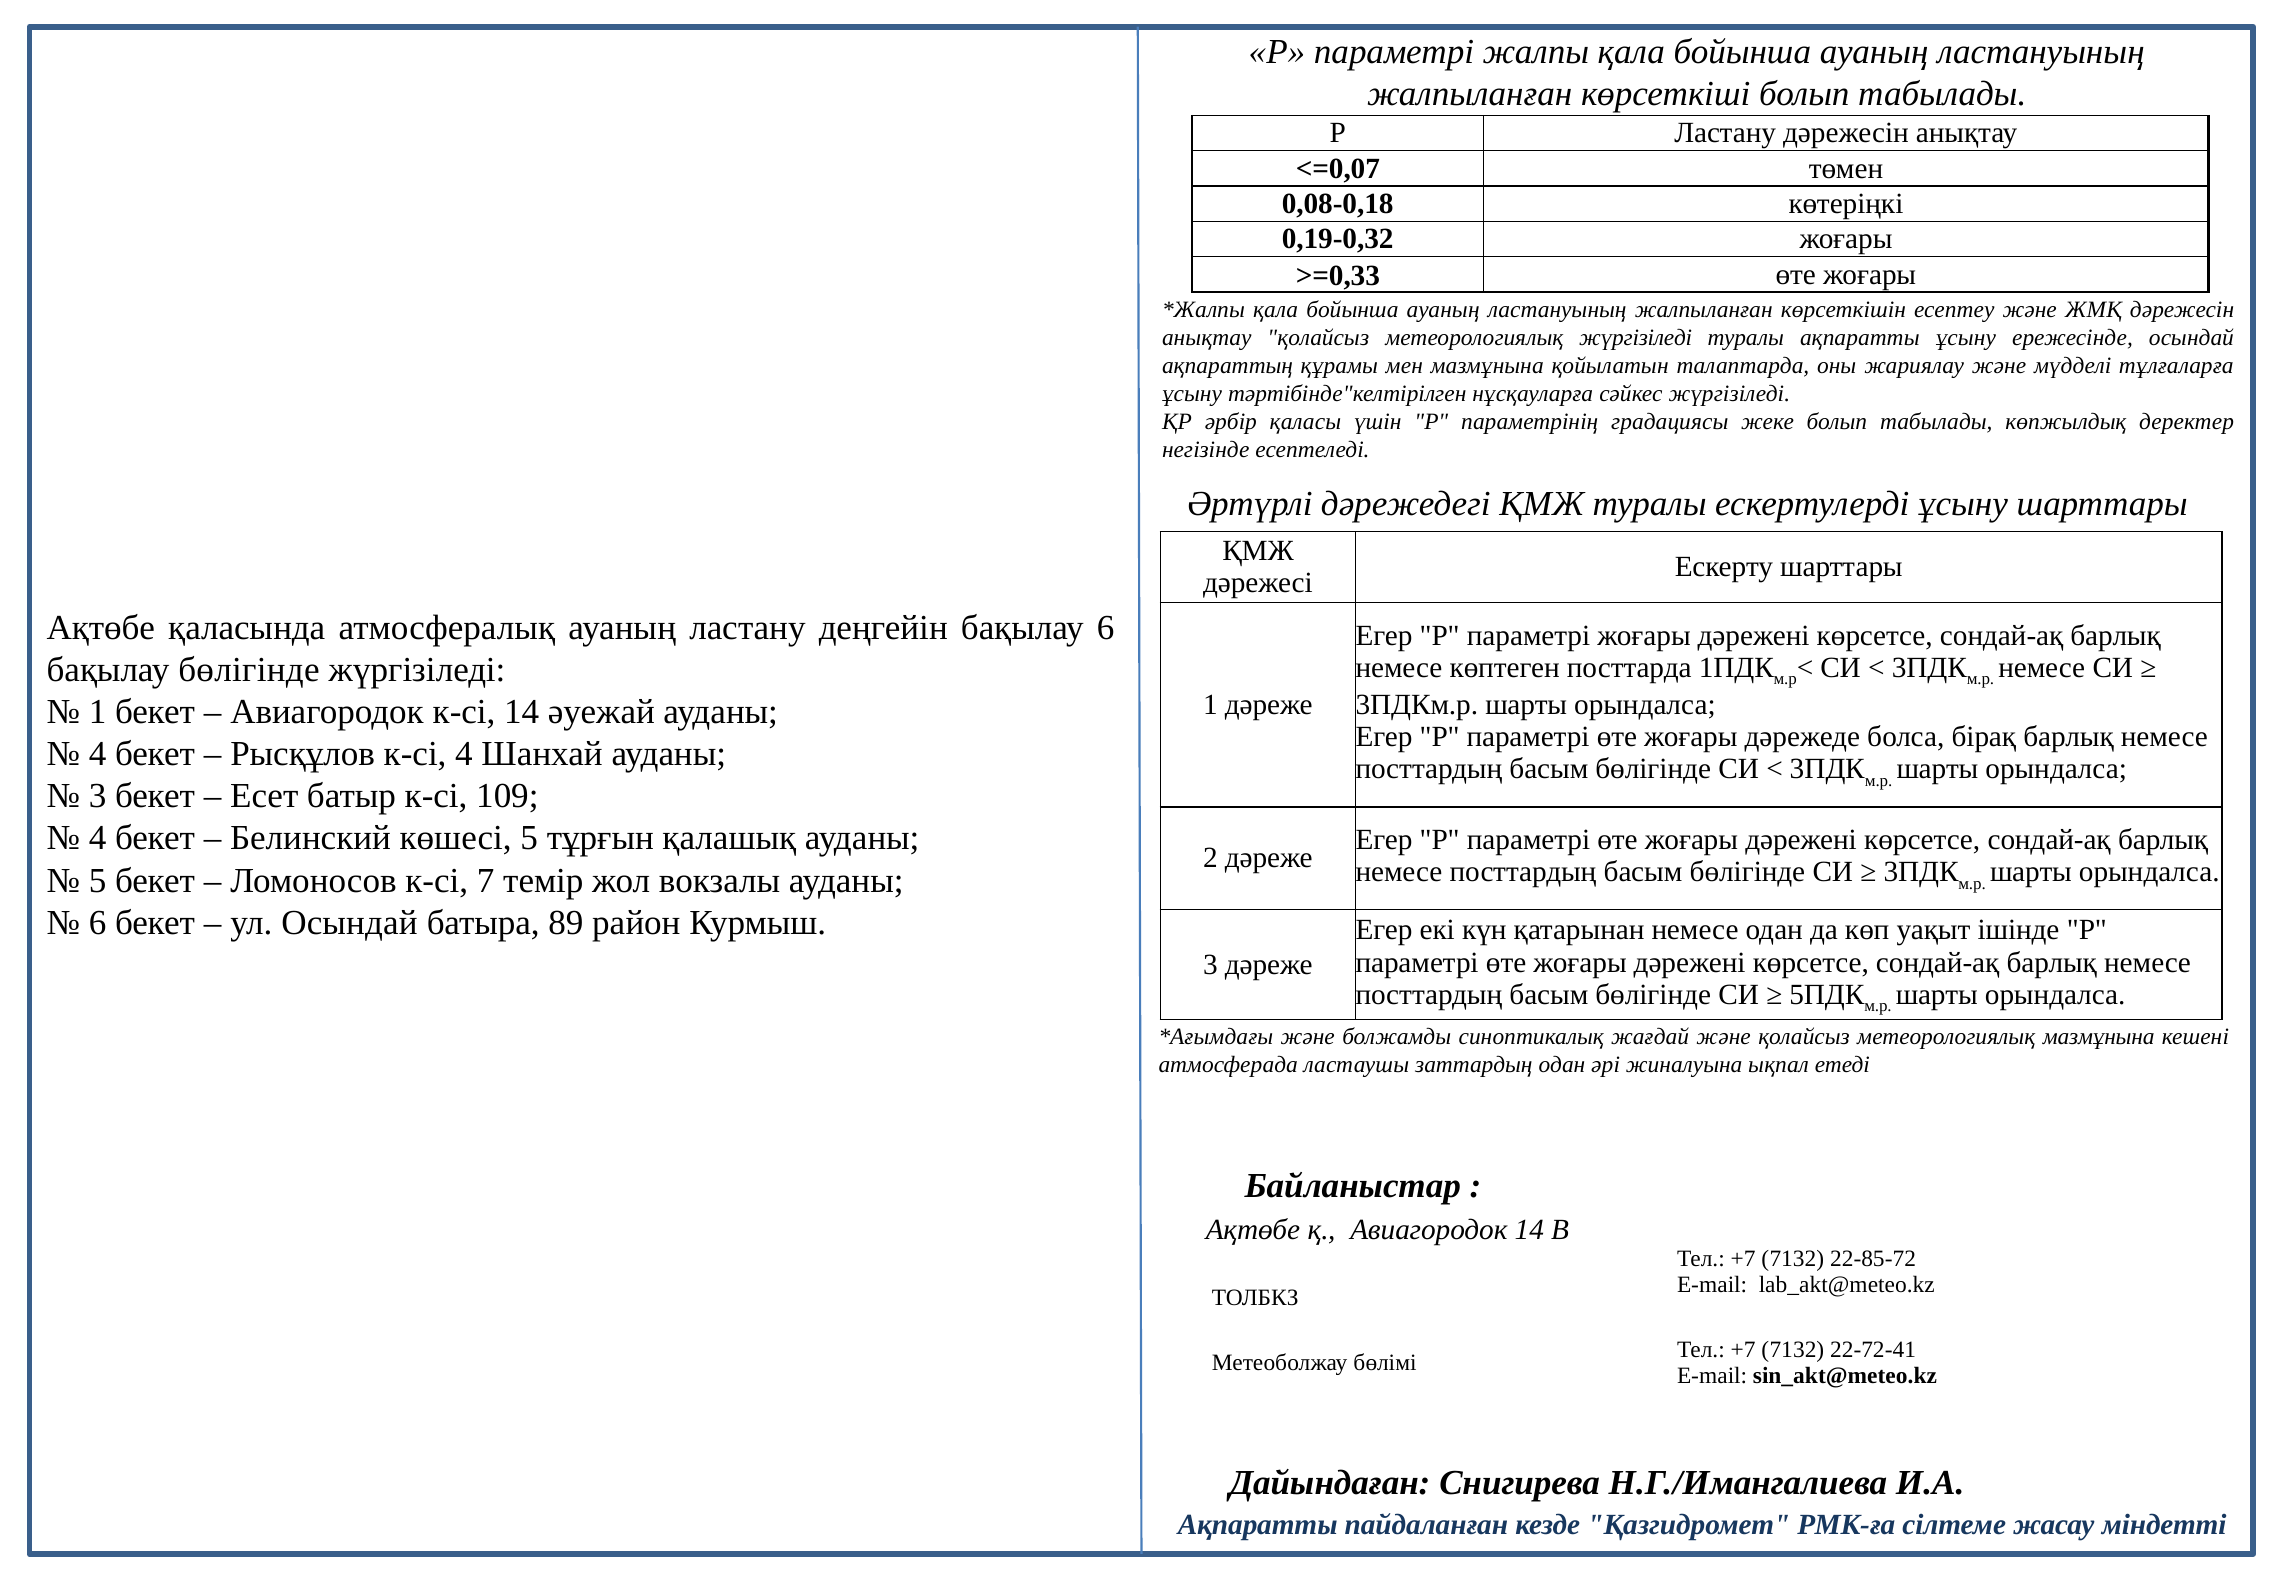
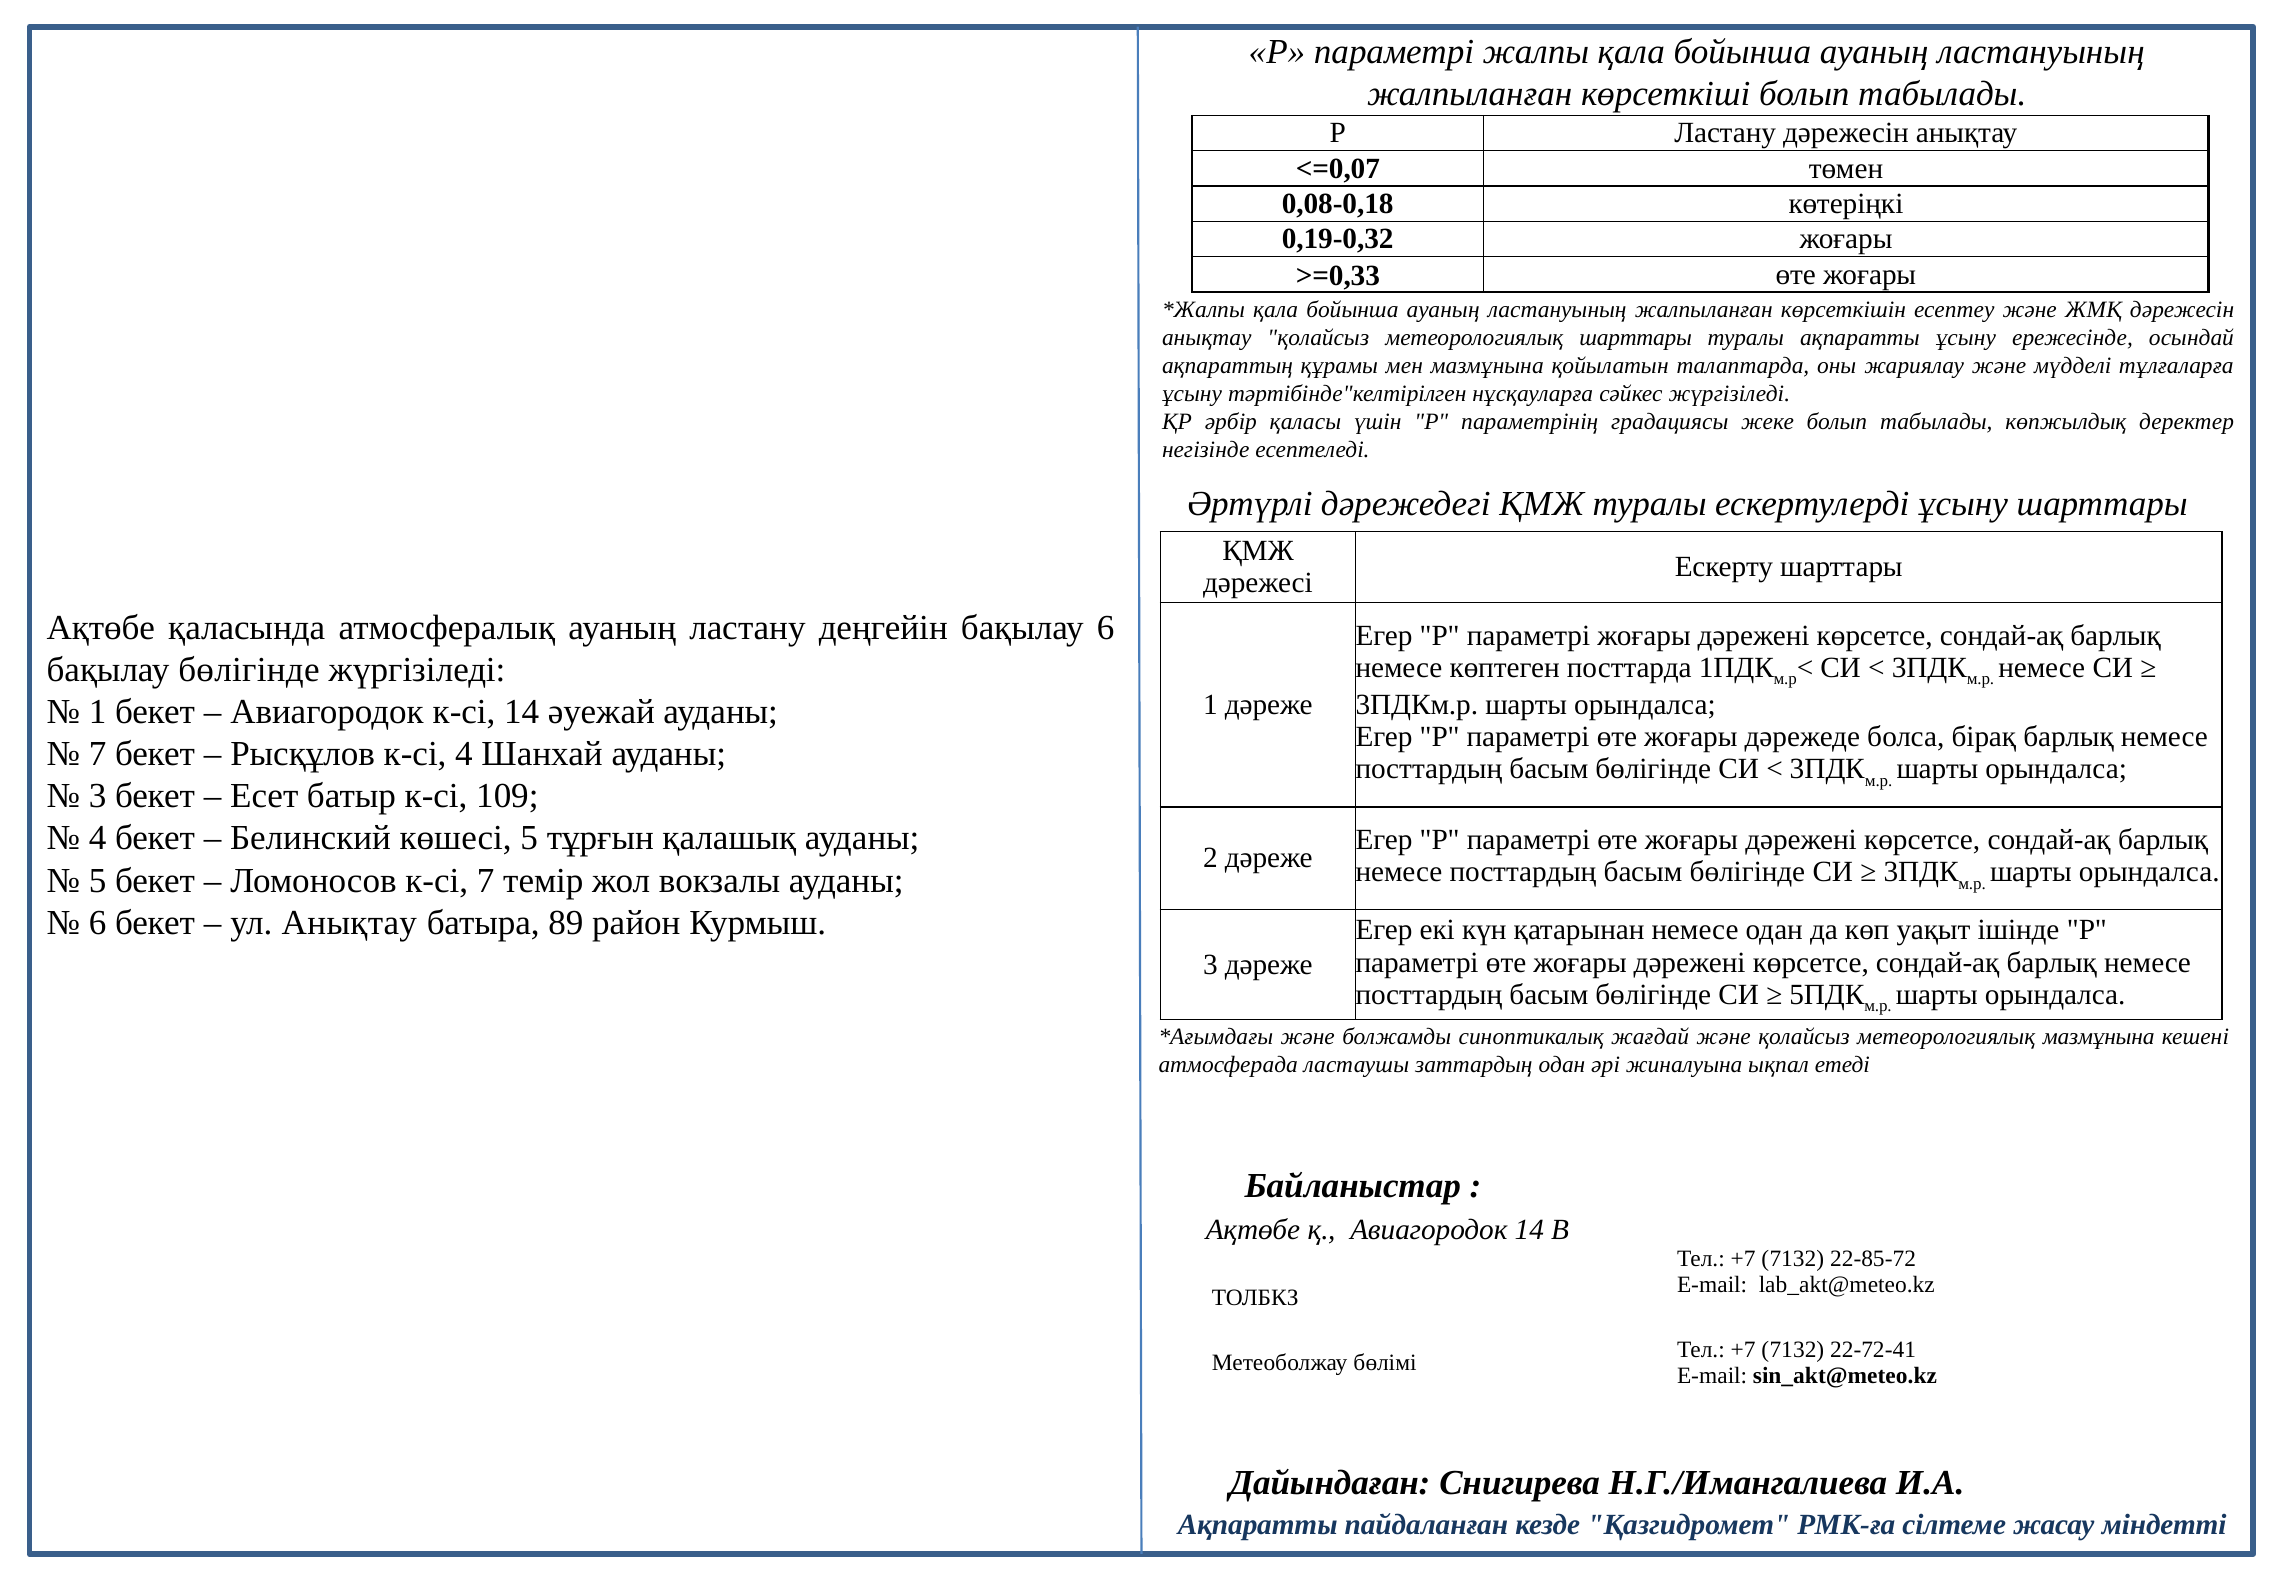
метеорологиялық жүргізіледі: жүргізіледі -> шарттары (1636, 338)
4: 4 -> 7 (98, 754)
ул Осындай: Осындай -> Анықтау (349, 922)
